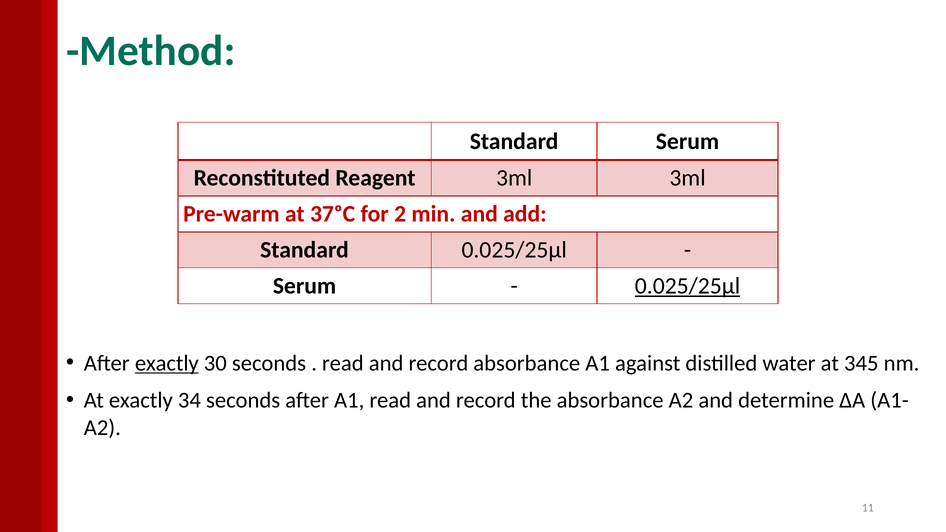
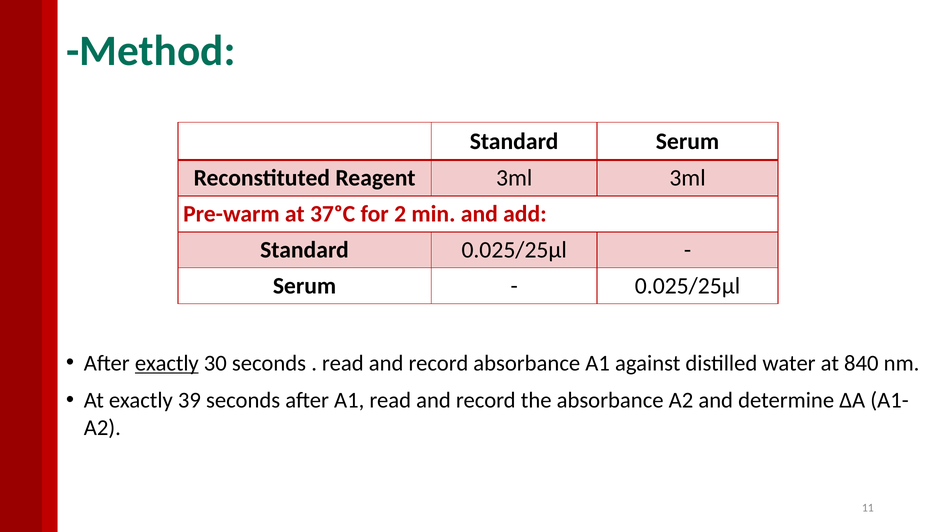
0.025/25µl underline: present -> none (688, 286)
345: 345 -> 840 (861, 363)
34: 34 -> 39 (189, 400)
